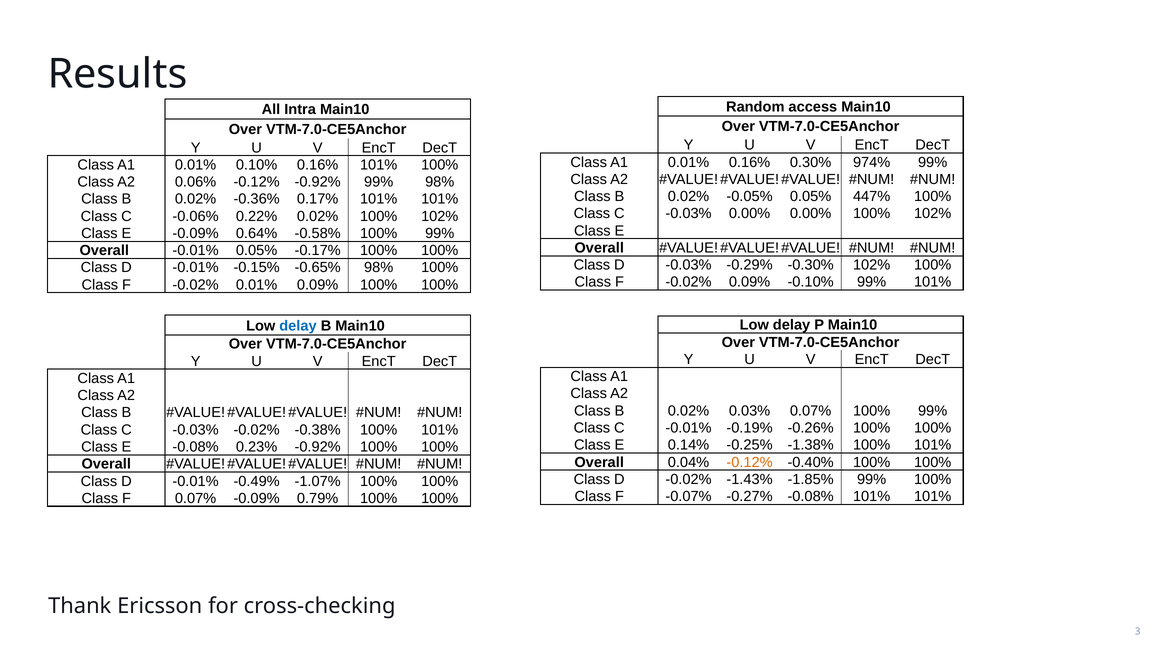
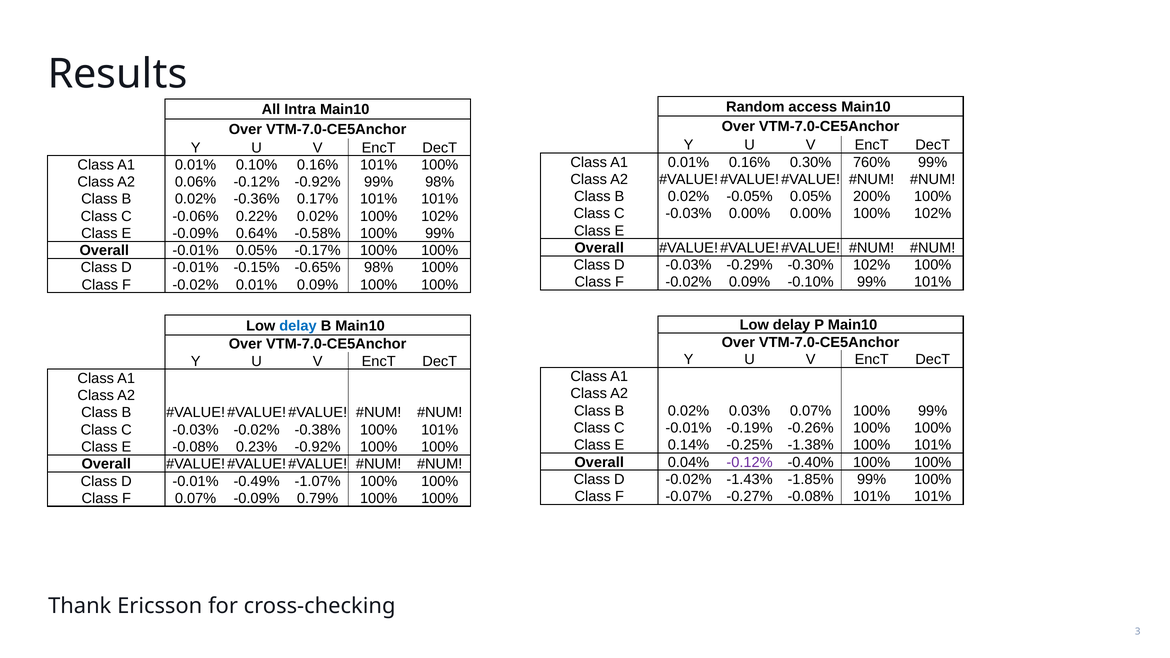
974%: 974% -> 760% (872, 162)
447%: 447% -> 200% (872, 196)
-0.12% colour: orange -> purple (750, 462)
